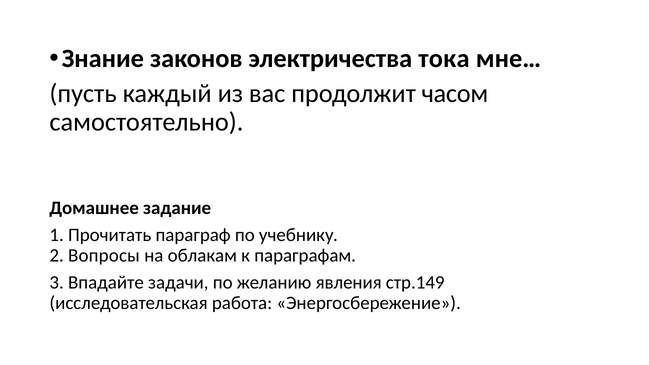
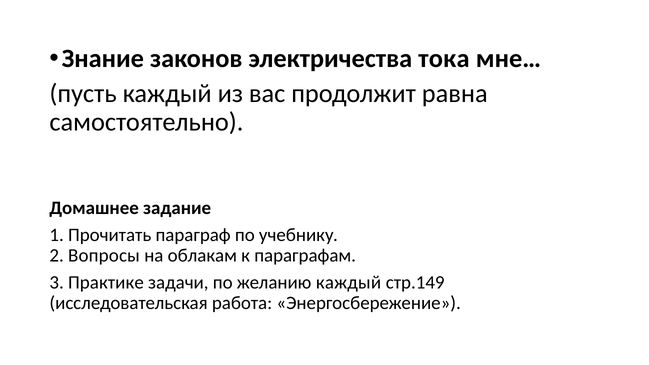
часом: часом -> равна (455, 94)
Впадайте: Впадайте -> Практике (106, 283)
желанию явления: явления -> каждый (349, 283)
